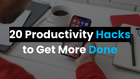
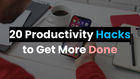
Done colour: light blue -> pink (103, 50)
